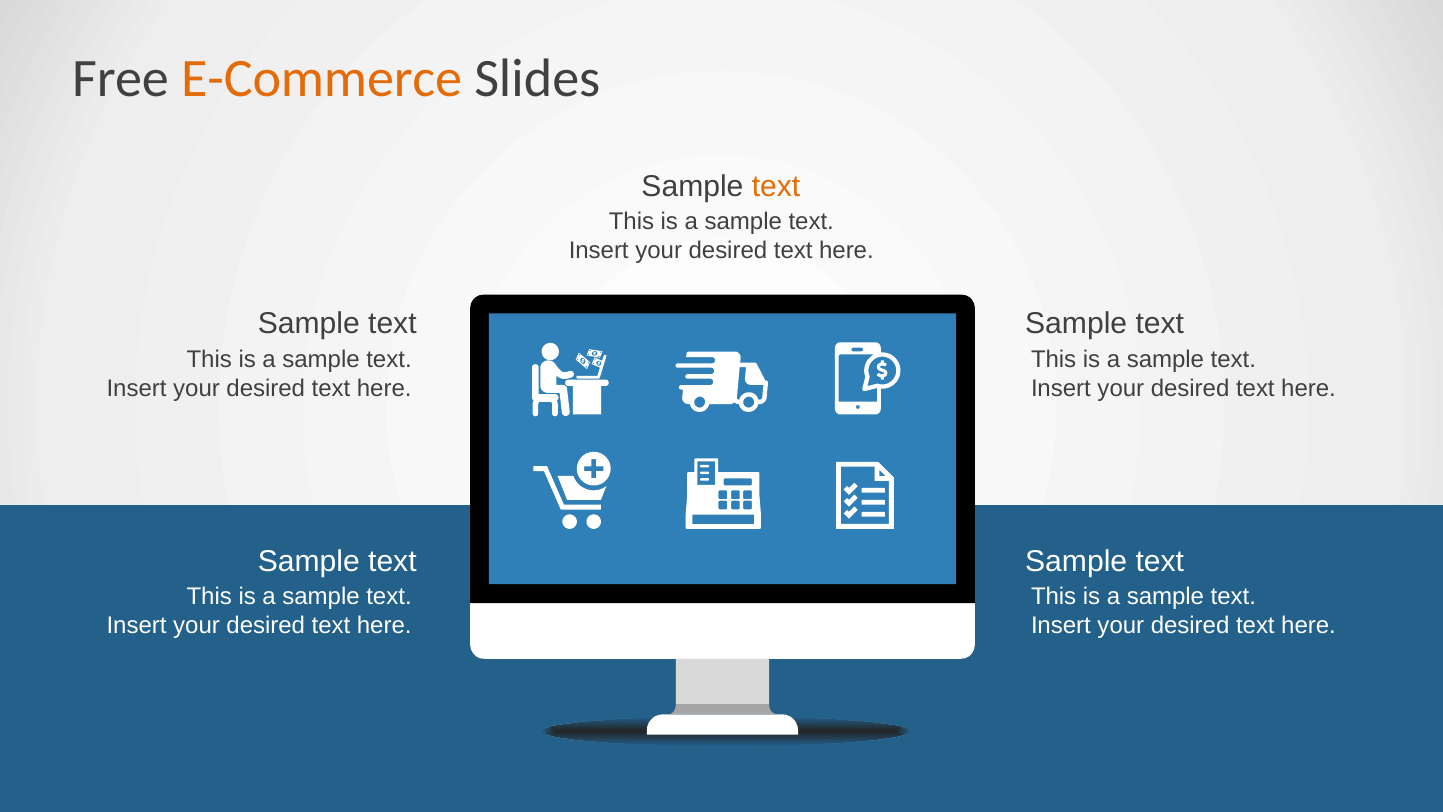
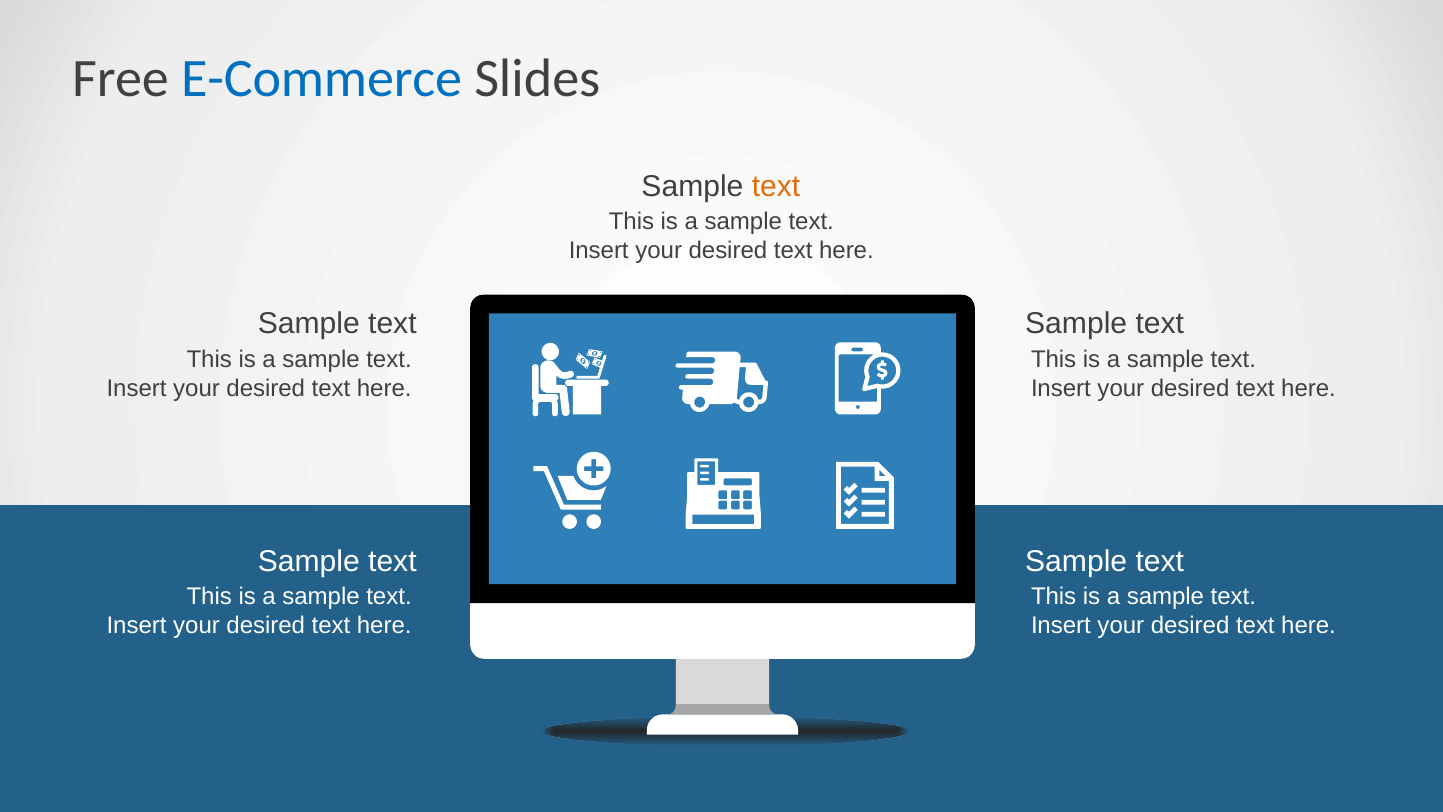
E-Commerce colour: orange -> blue (322, 78)
